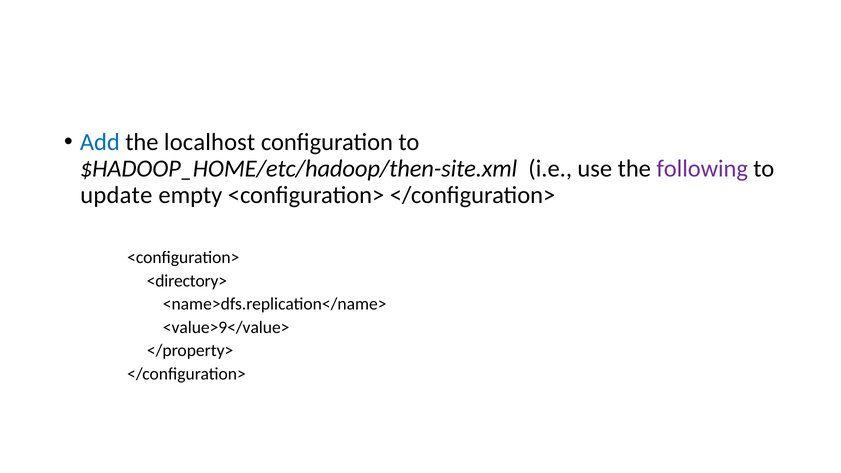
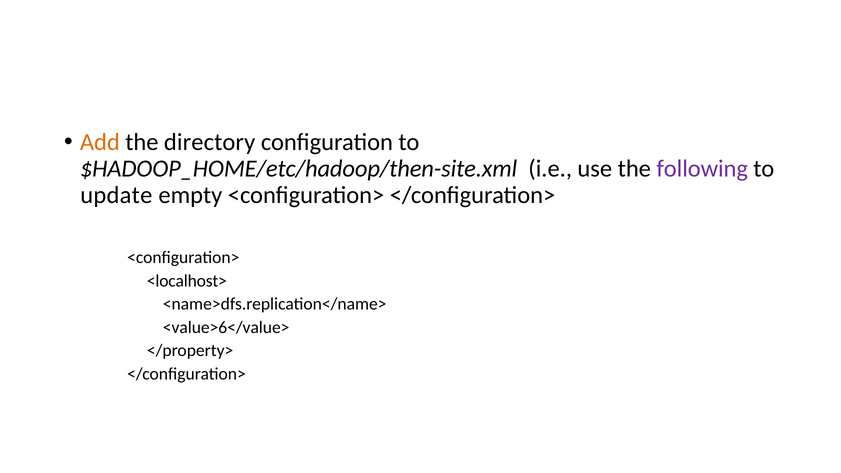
Add colour: blue -> orange (100, 142)
localhost: localhost -> directory (210, 142)
<directory>: <directory> -> <localhost> (187, 281)
<value>9</value>: <value>9</value> -> <value>6</value> (226, 327)
